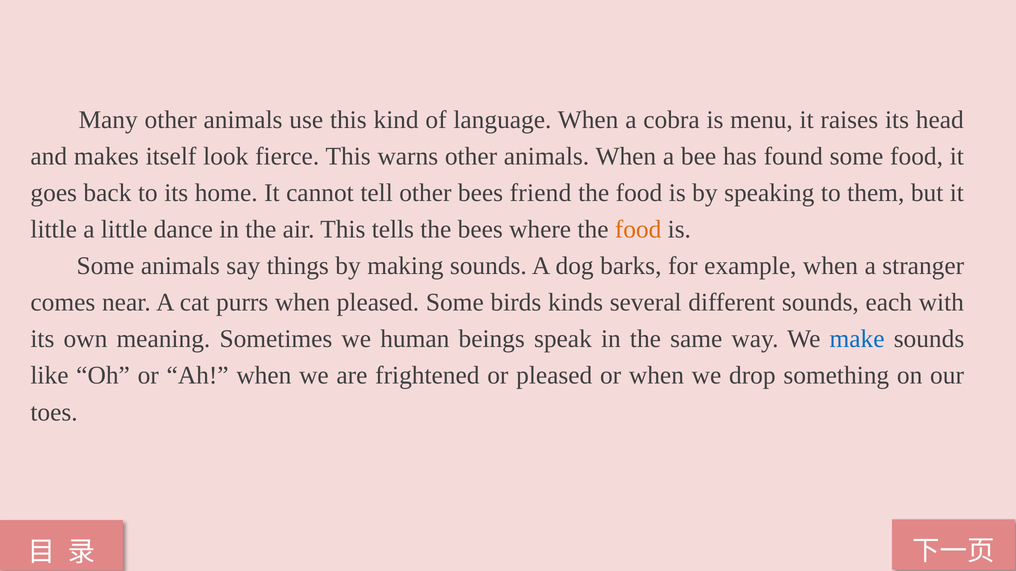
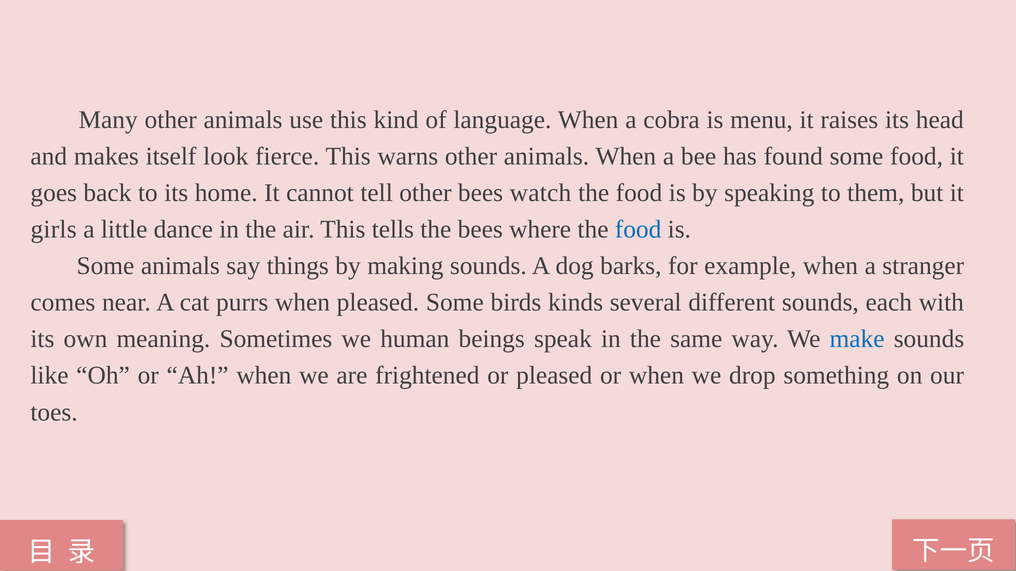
friend: friend -> watch (540, 193)
little: little -> girls (54, 230)
food colour: orange -> blue (638, 230)
